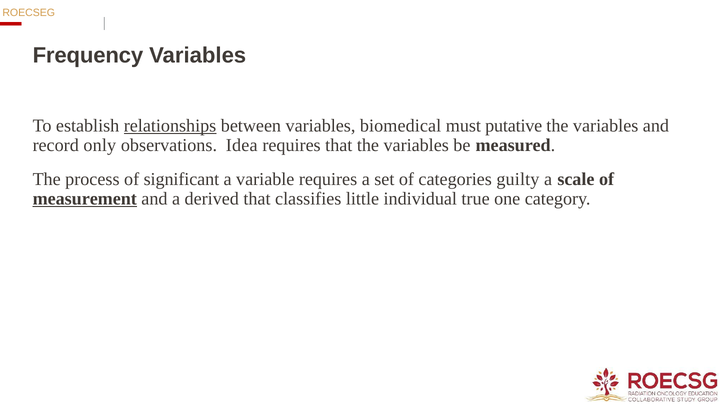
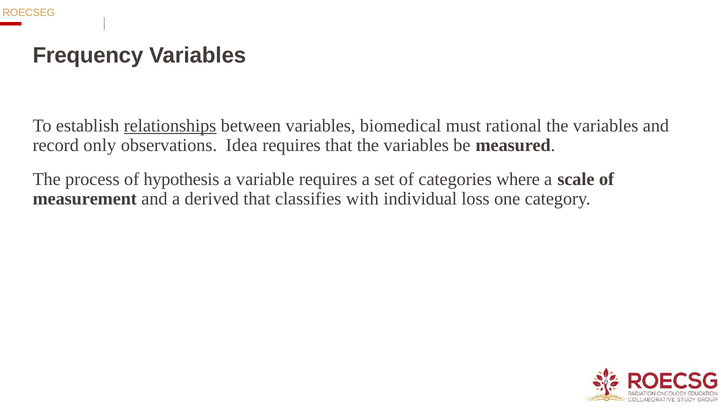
putative: putative -> rational (514, 126)
significant: significant -> hypothesis (181, 179)
guilty: guilty -> where (518, 179)
measurement underline: present -> none (85, 199)
little: little -> with (362, 199)
true: true -> loss (476, 199)
